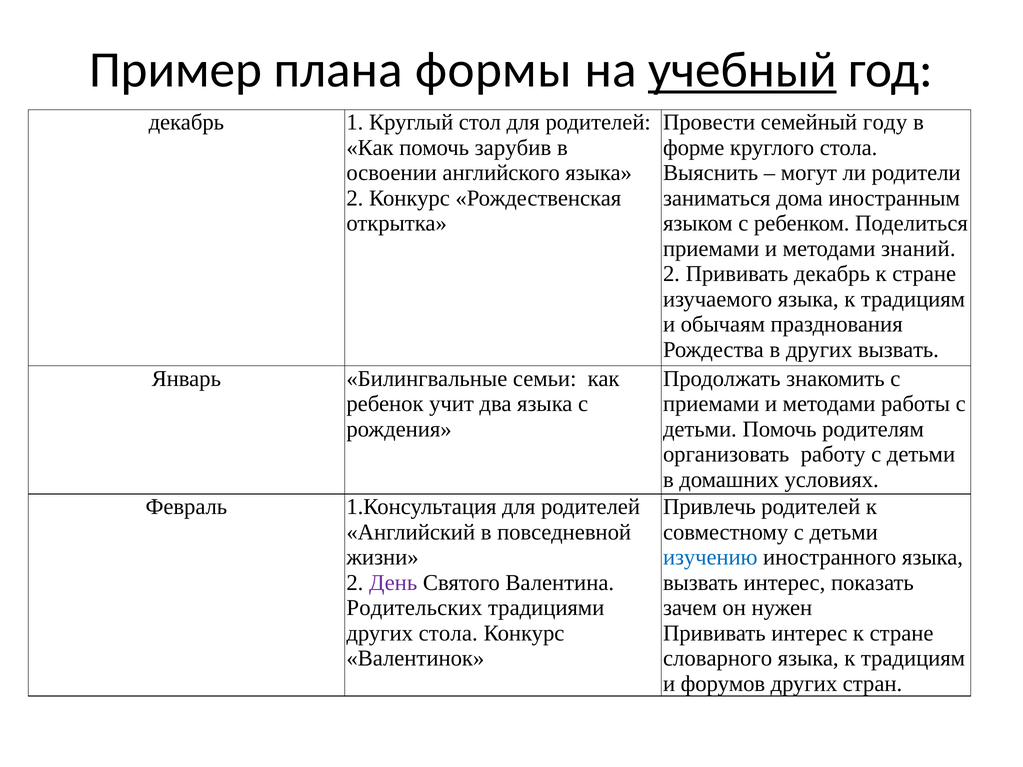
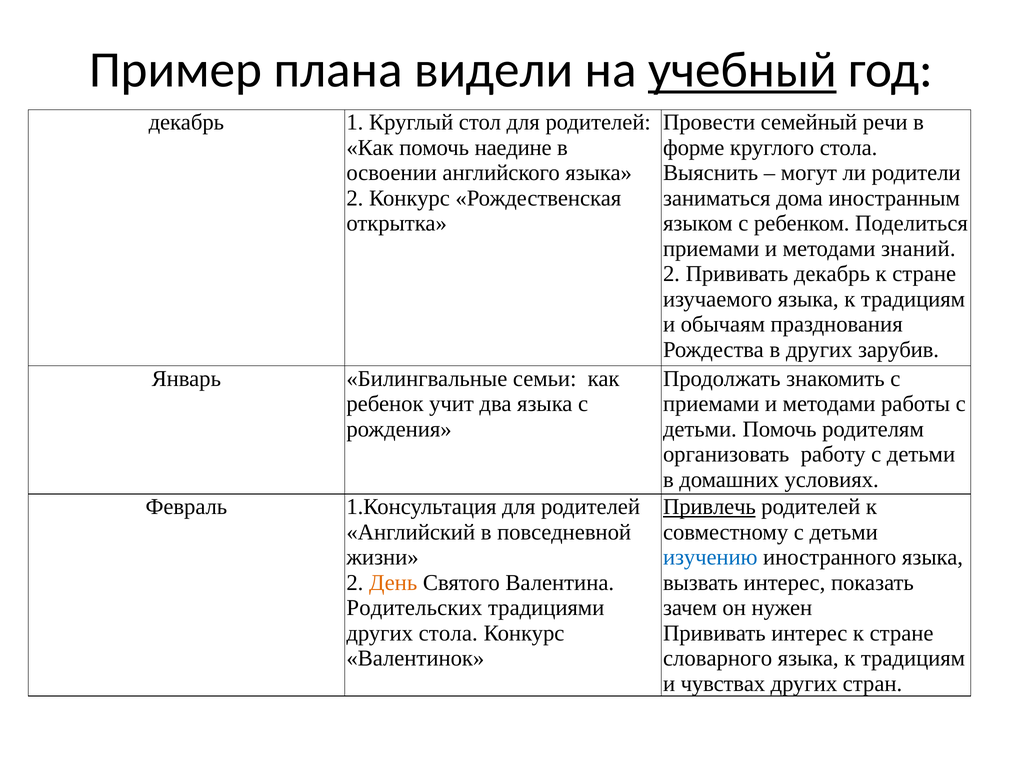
формы: формы -> видели (494, 70)
году: году -> речи (885, 123)
зарубив: зарубив -> наедине (513, 148)
других вызвать: вызвать -> зарубив (898, 350)
Привлечь underline: none -> present (709, 507)
День colour: purple -> orange (393, 583)
форумов: форумов -> чувствах (723, 684)
